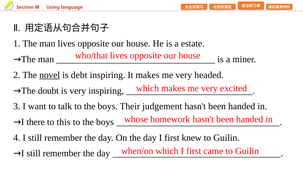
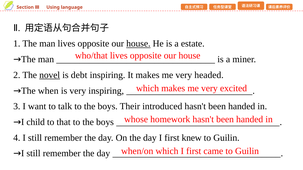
house underline: none -> present (138, 44)
doubt: doubt -> when (48, 91)
judgement: judgement -> introduced (162, 107)
there: there -> child (36, 122)
this: this -> that (64, 122)
